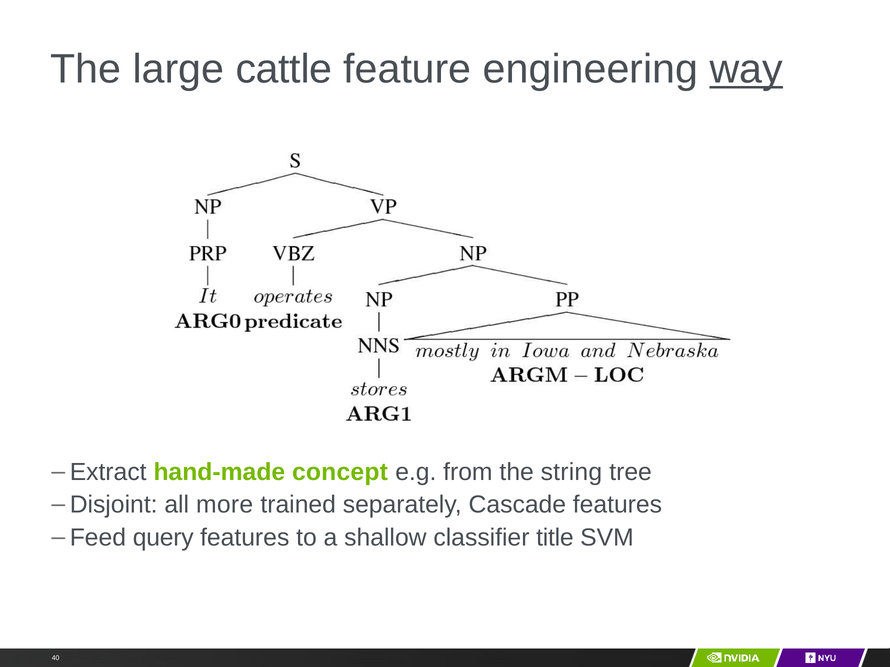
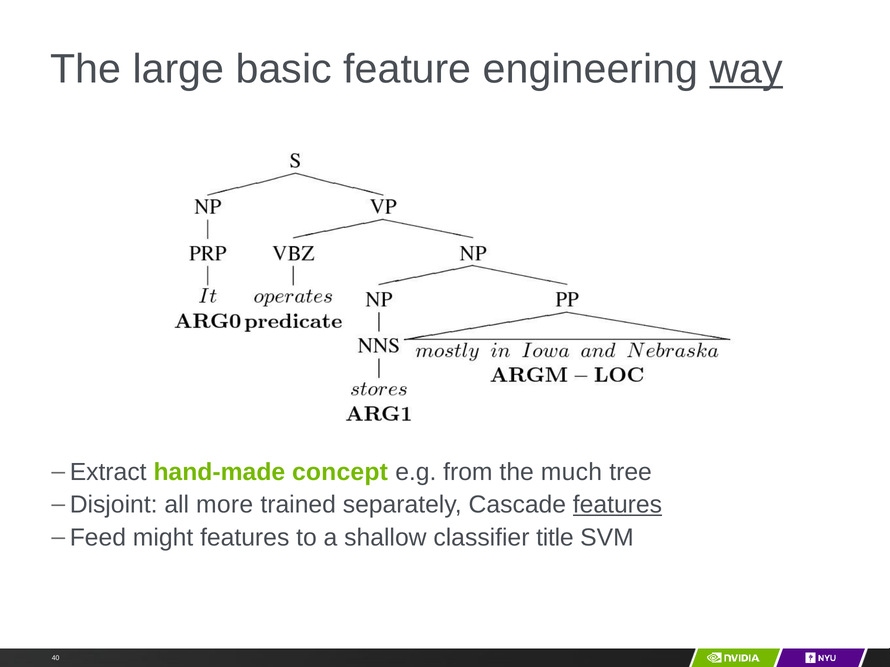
cattle: cattle -> basic (284, 69)
string: string -> much (571, 472)
features underline: none -> present (617, 505)
query: query -> might (163, 538)
